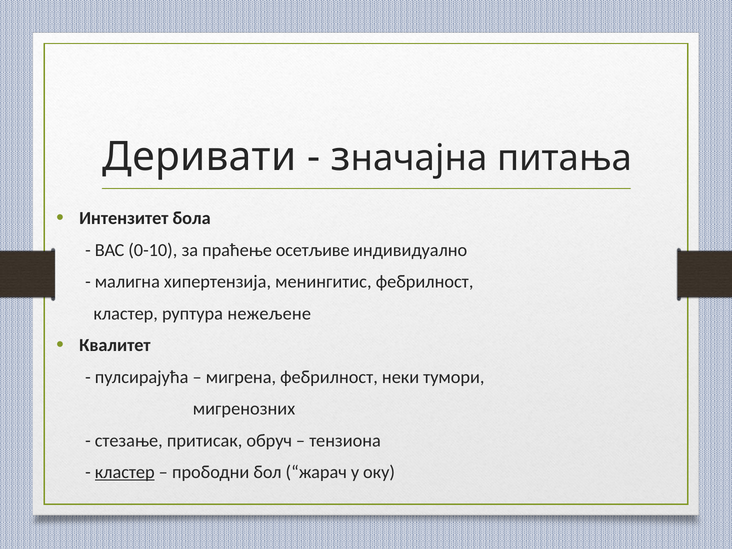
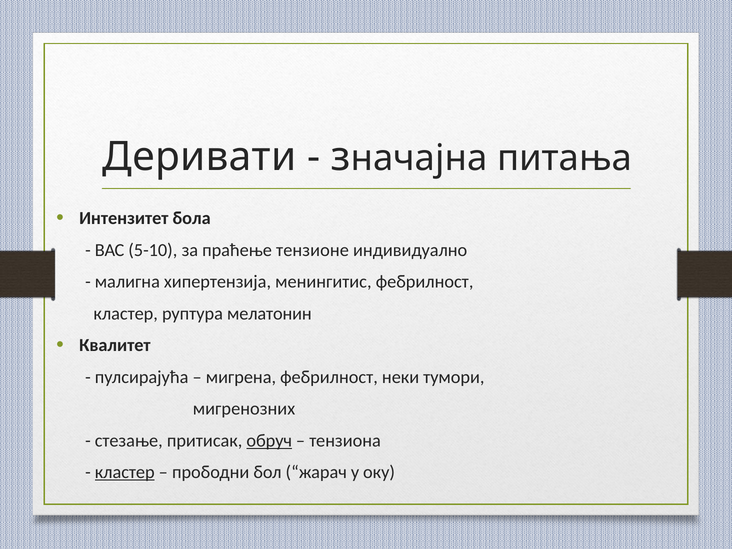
0-10: 0-10 -> 5-10 (153, 250)
осетљиве: осетљиве -> тензионе (313, 250)
нежељене: нежељене -> мeлaтoнин (269, 314)
обруч underline: none -> present (269, 441)
